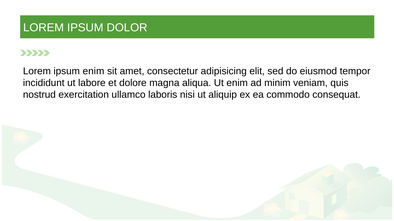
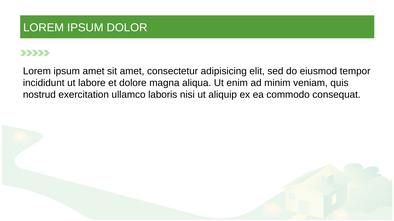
ipsum enim: enim -> amet (94, 71)
